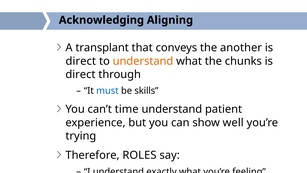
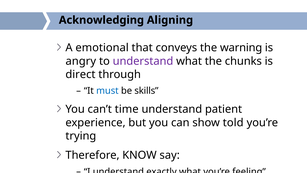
transplant: transplant -> emotional (102, 48)
another: another -> warning (241, 48)
direct: direct -> angry (81, 61)
understand colour: orange -> purple (143, 61)
well: well -> told (233, 122)
ROLES: ROLES -> KNOW (140, 155)
